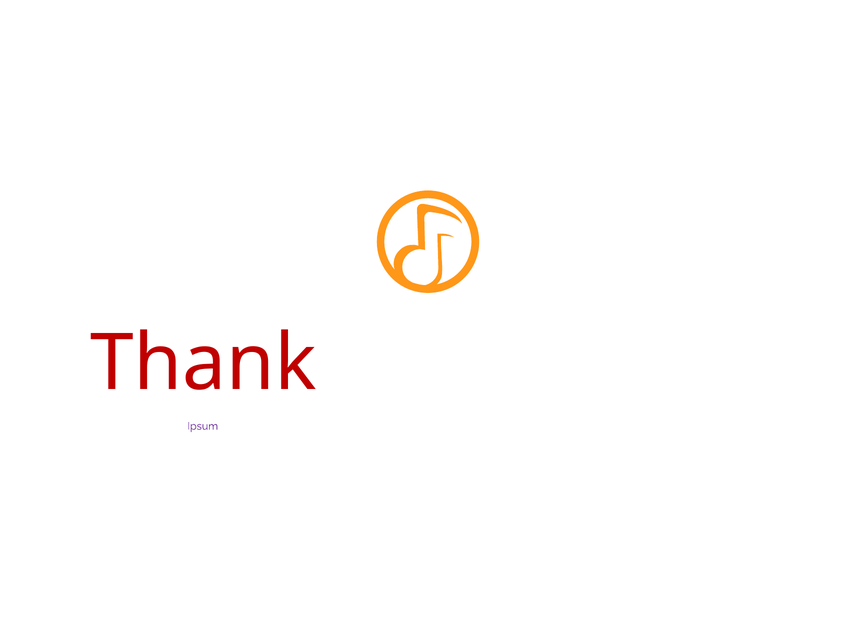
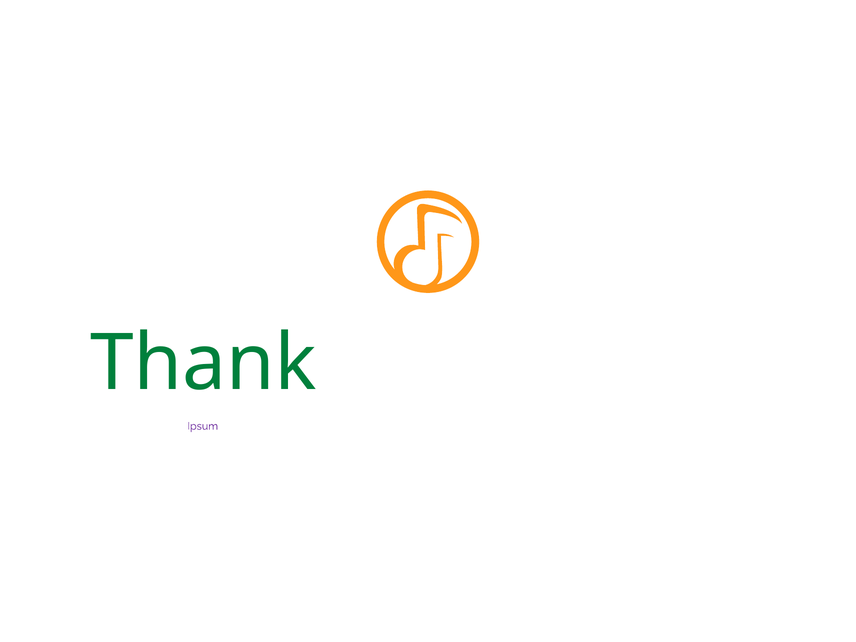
Thank colour: red -> green (204, 364)
